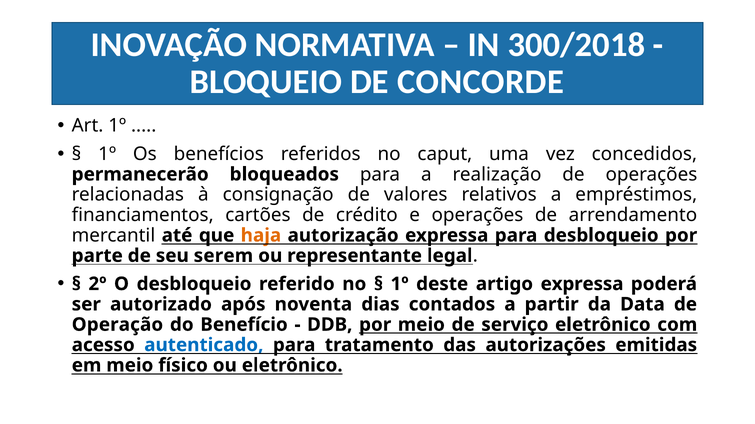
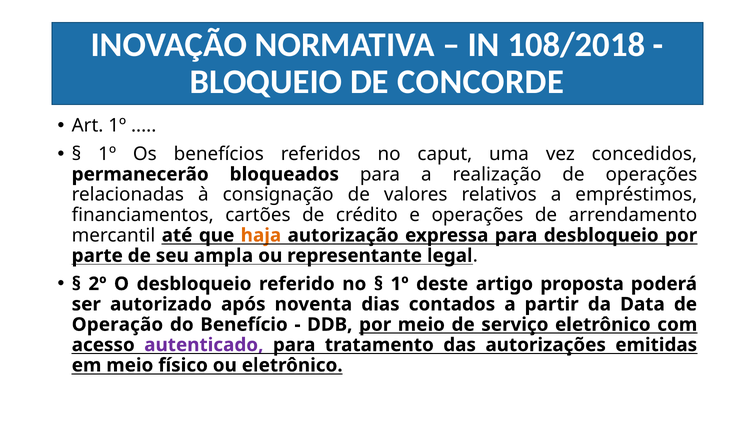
300/2018: 300/2018 -> 108/2018 (576, 45)
serem: serem -> ampla (223, 256)
artigo expressa: expressa -> proposta (582, 284)
autenticado colour: blue -> purple (204, 345)
